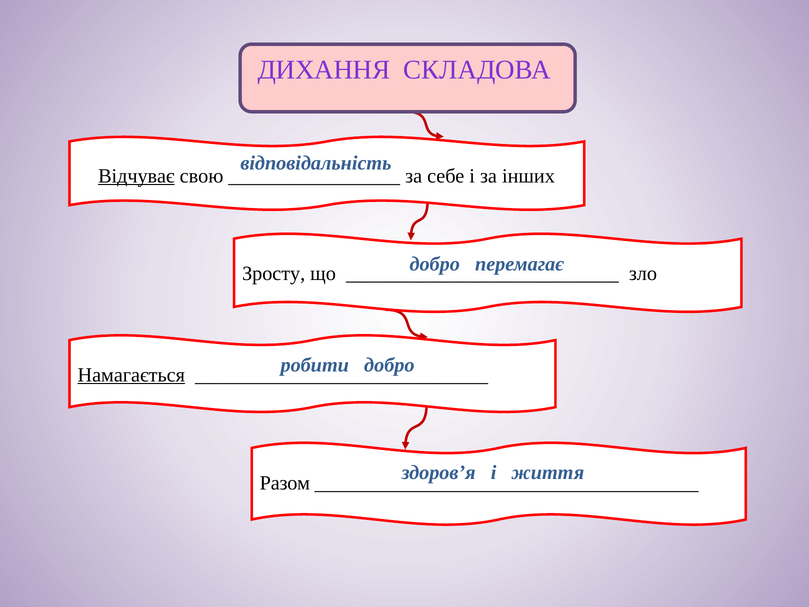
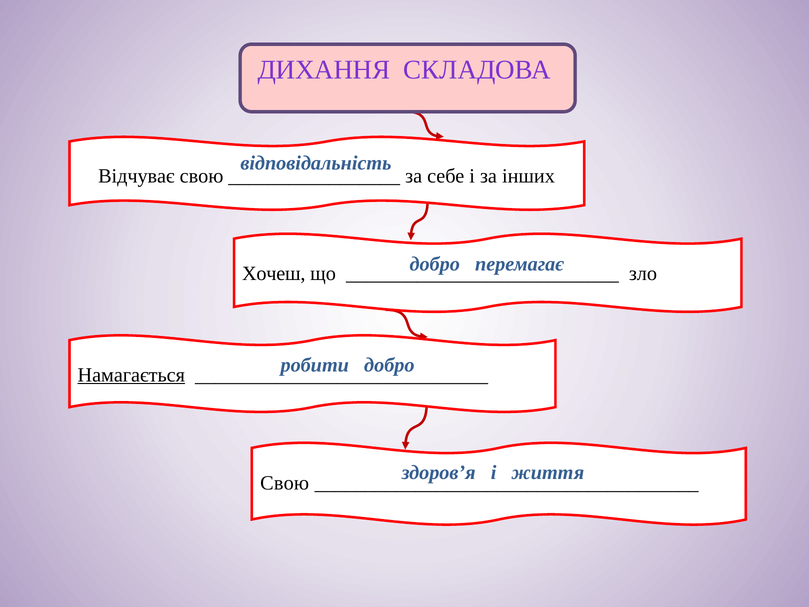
Відчуває underline: present -> none (136, 176)
Зросту: Зросту -> Хочеш (274, 273)
Разом: Разом -> Свою (285, 483)
